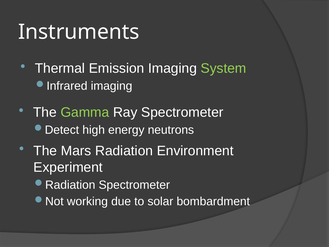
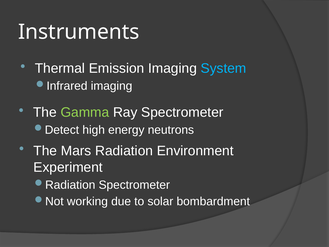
System colour: light green -> light blue (224, 68)
